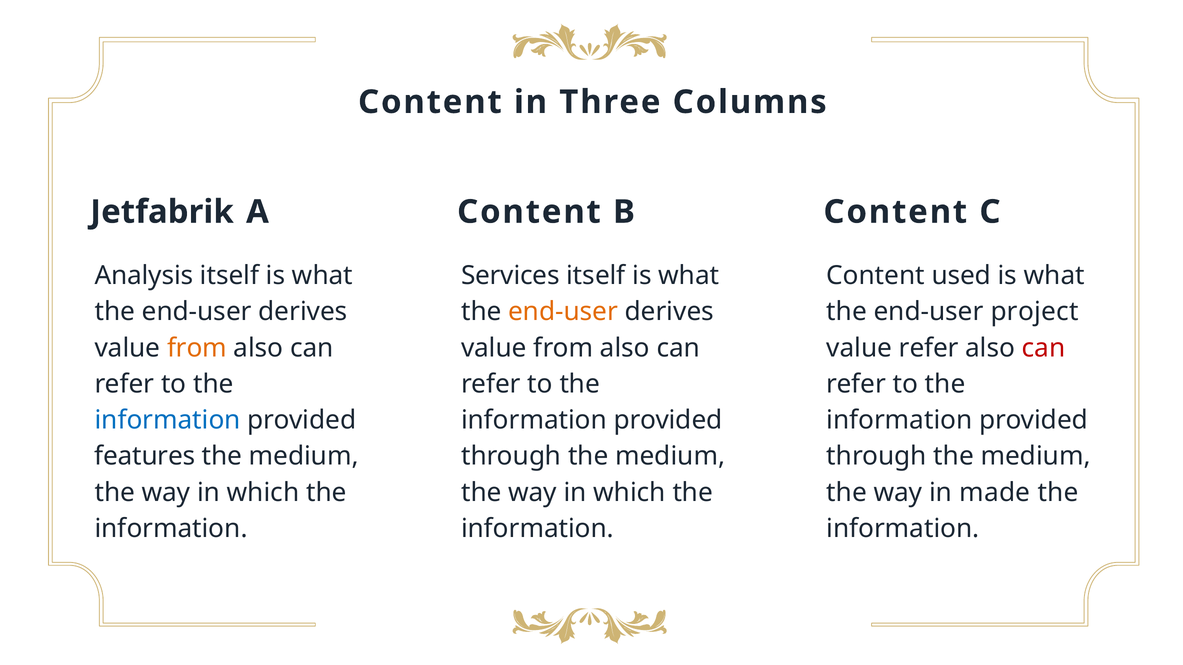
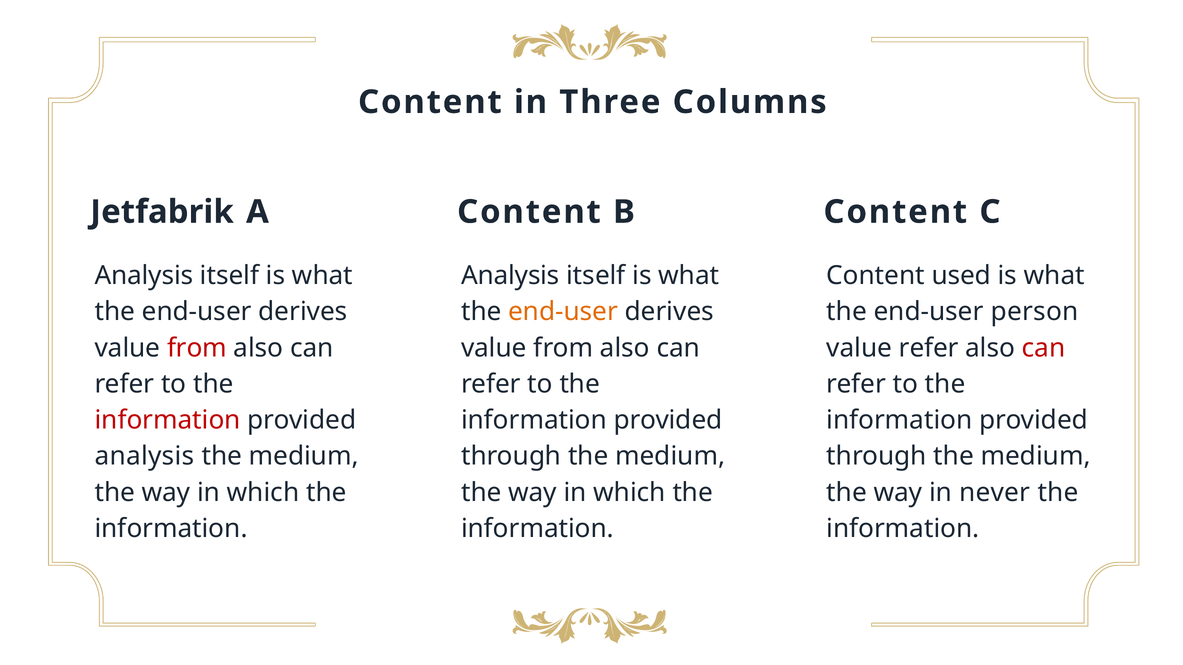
Services: Services -> Analysis (510, 276)
project: project -> person (1035, 312)
from colour: orange -> red (197, 348)
information colour: blue -> red (168, 420)
features: features -> analysis (145, 457)
made: made -> never (995, 493)
